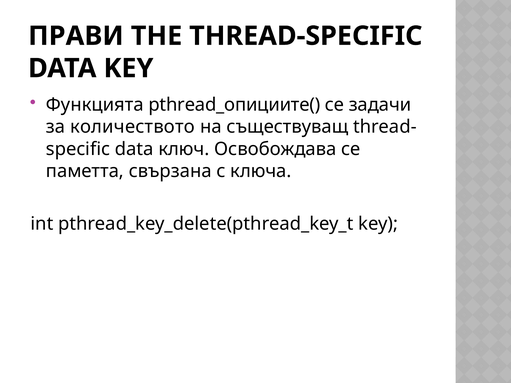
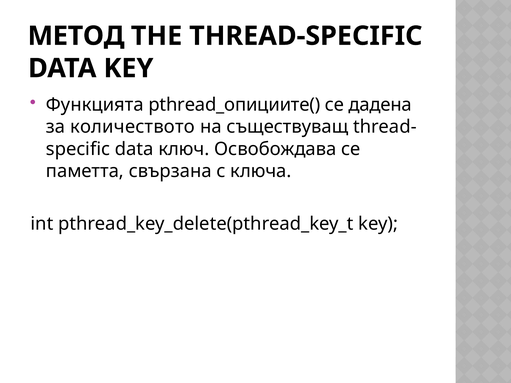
ПРАВИ: ПРАВИ -> МЕТОД (76, 36)
задачи: задачи -> дадена (380, 105)
